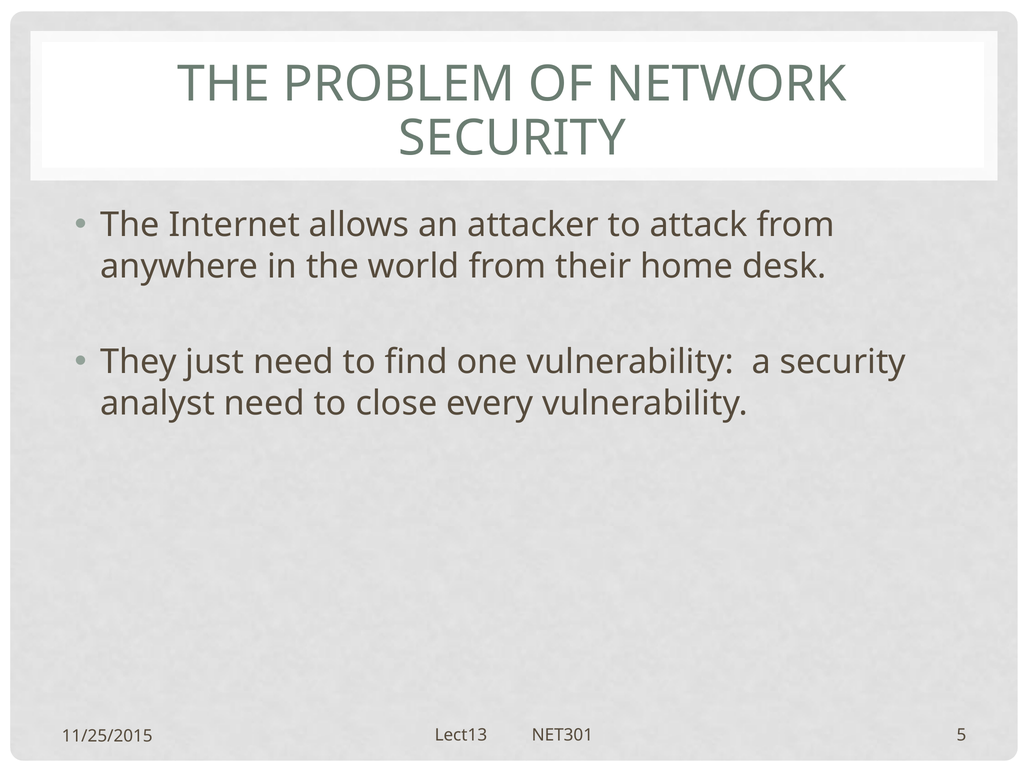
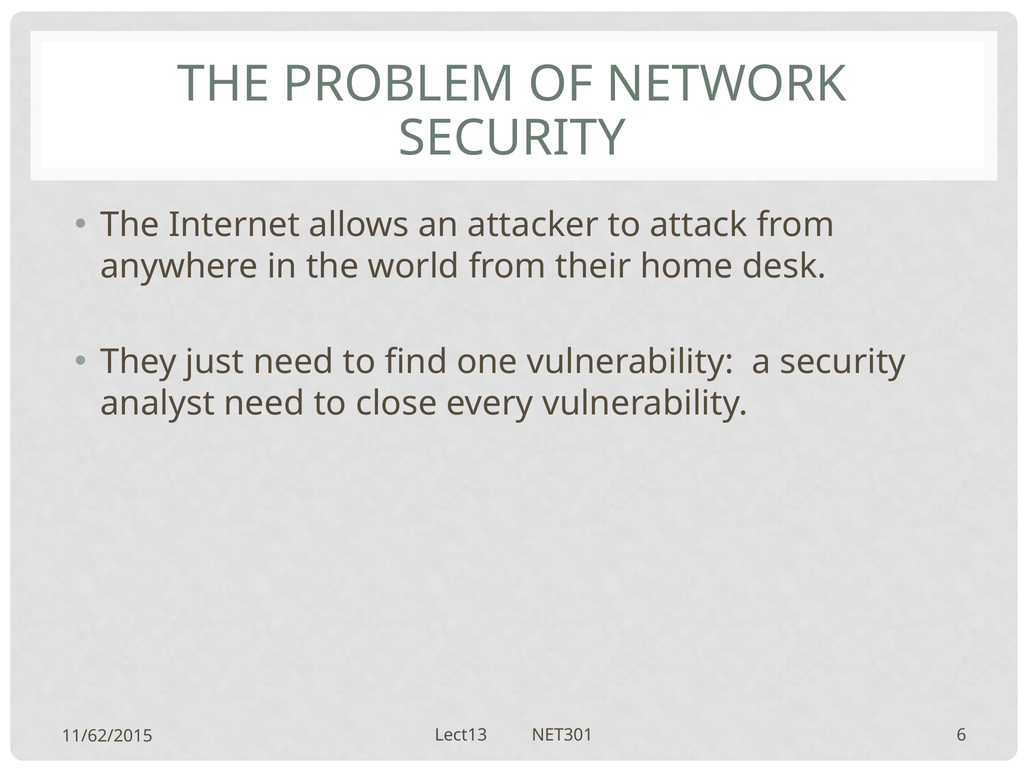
5: 5 -> 6 (961, 735)
11/25/2015: 11/25/2015 -> 11/62/2015 (107, 736)
